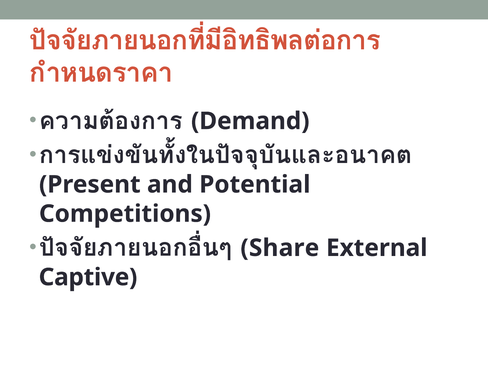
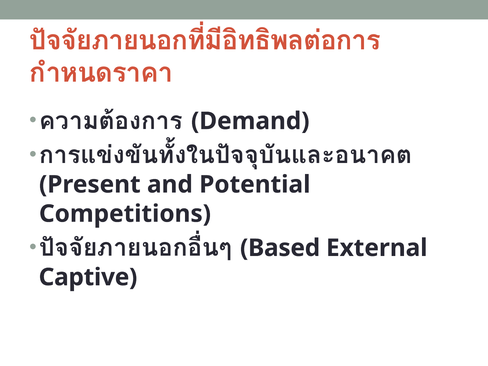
Share: Share -> Based (280, 248)
